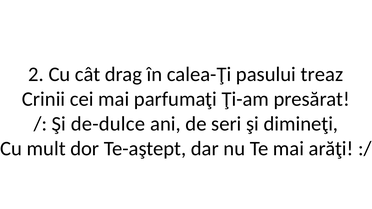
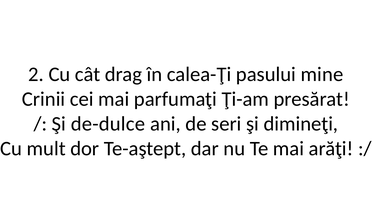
treaz: treaz -> mine (322, 74)
